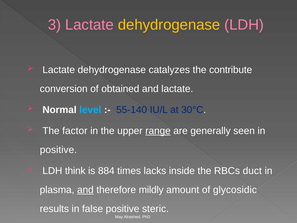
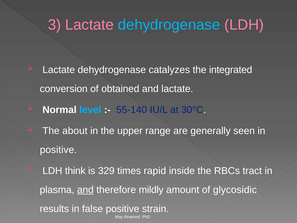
dehydrogenase colour: yellow -> light blue (169, 25)
contribute: contribute -> integrated (231, 70)
factor: factor -> about (75, 131)
range underline: present -> none (158, 131)
884: 884 -> 329 (106, 171)
lacks: lacks -> rapid (155, 171)
duct: duct -> tract (252, 171)
steric: steric -> strain (156, 209)
